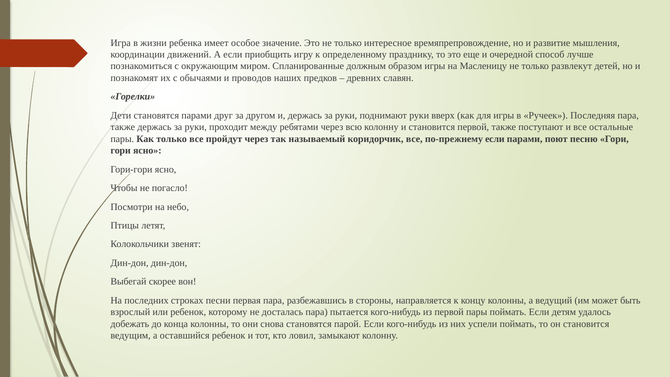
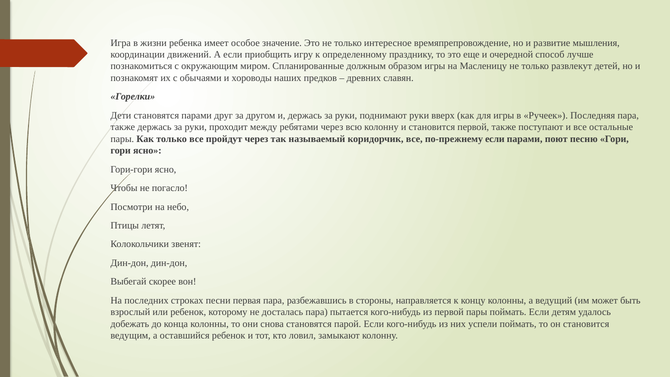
проводов: проводов -> хороводы (252, 78)
